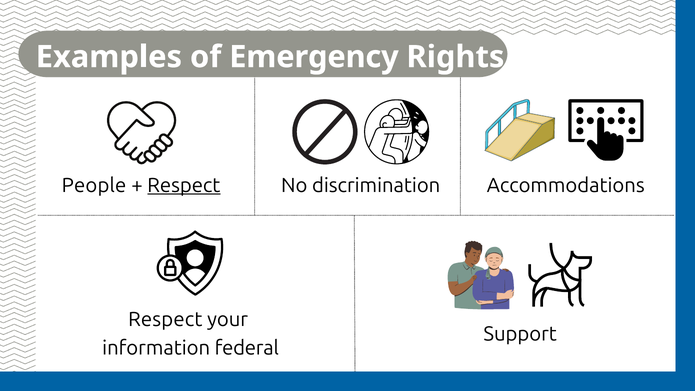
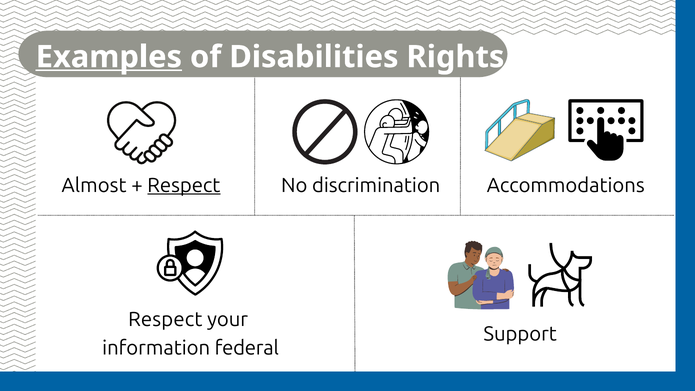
Examples underline: none -> present (109, 57)
Emergency: Emergency -> Disabilities (314, 57)
People: People -> Almost (94, 185)
